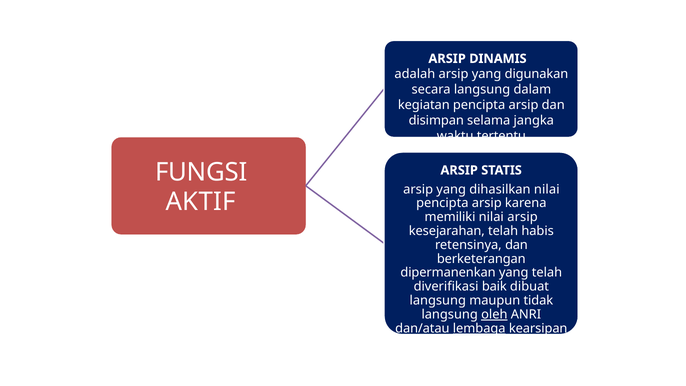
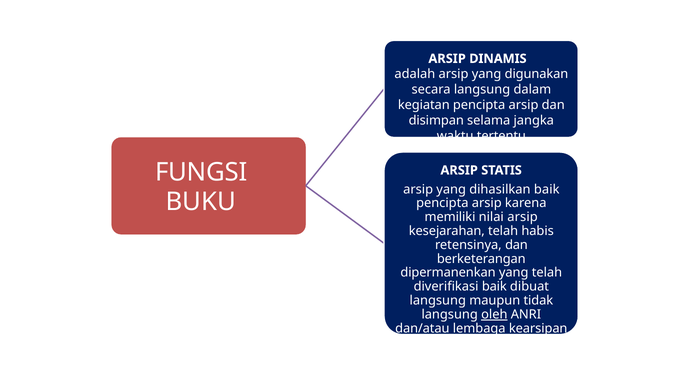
dihasilkan nilai: nilai -> baik (547, 189)
AKTIF: AKTIF -> BUKU (201, 202)
lembaga underline: present -> none (479, 328)
